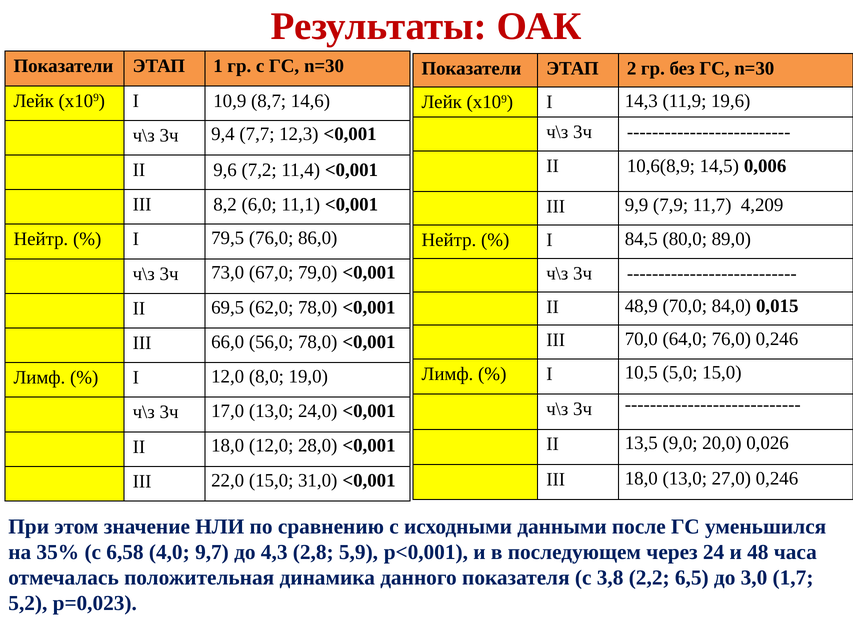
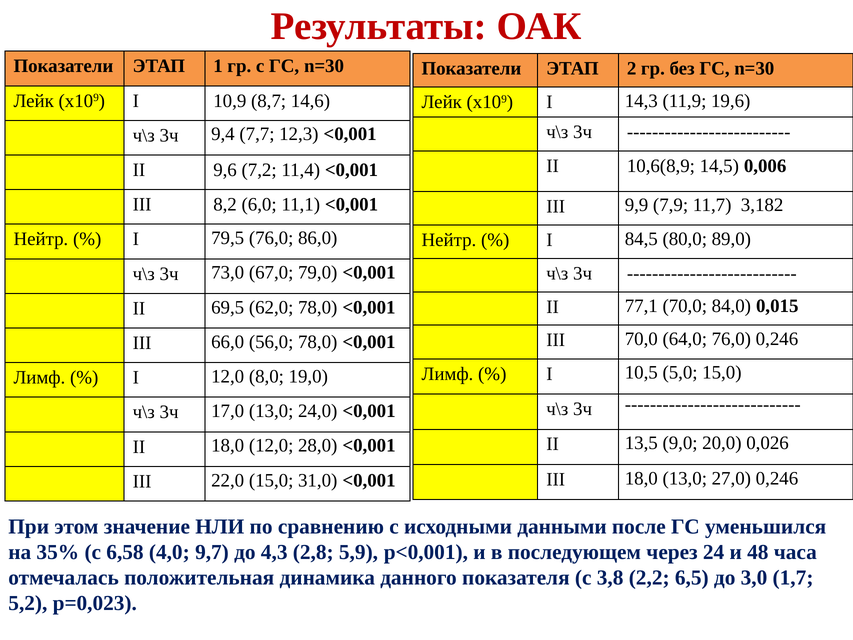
4,209: 4,209 -> 3,182 (762, 205)
48,9: 48,9 -> 77,1 (641, 306)
